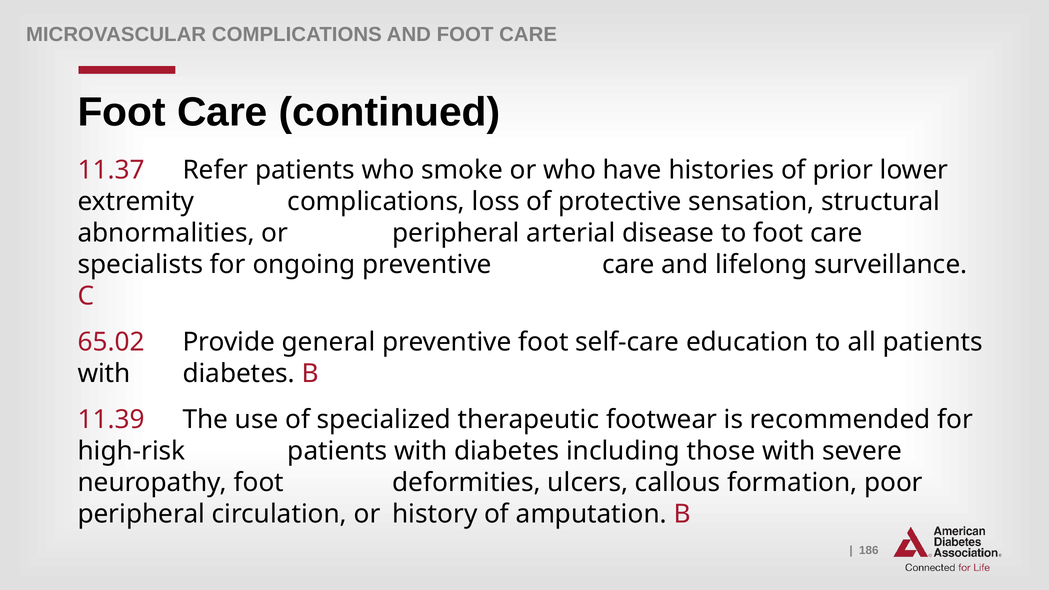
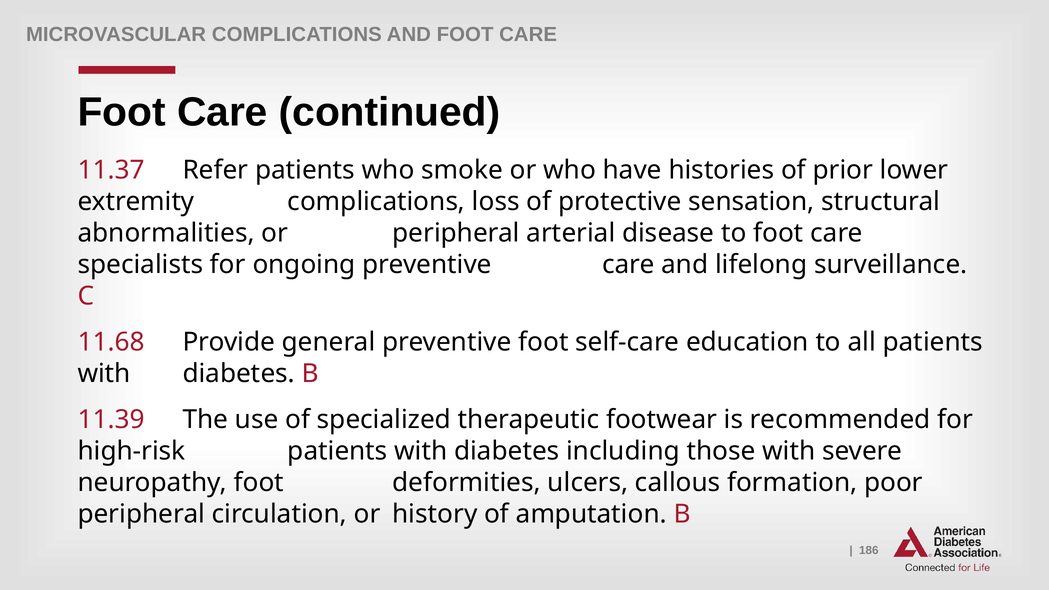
65.02: 65.02 -> 11.68 (111, 342)
